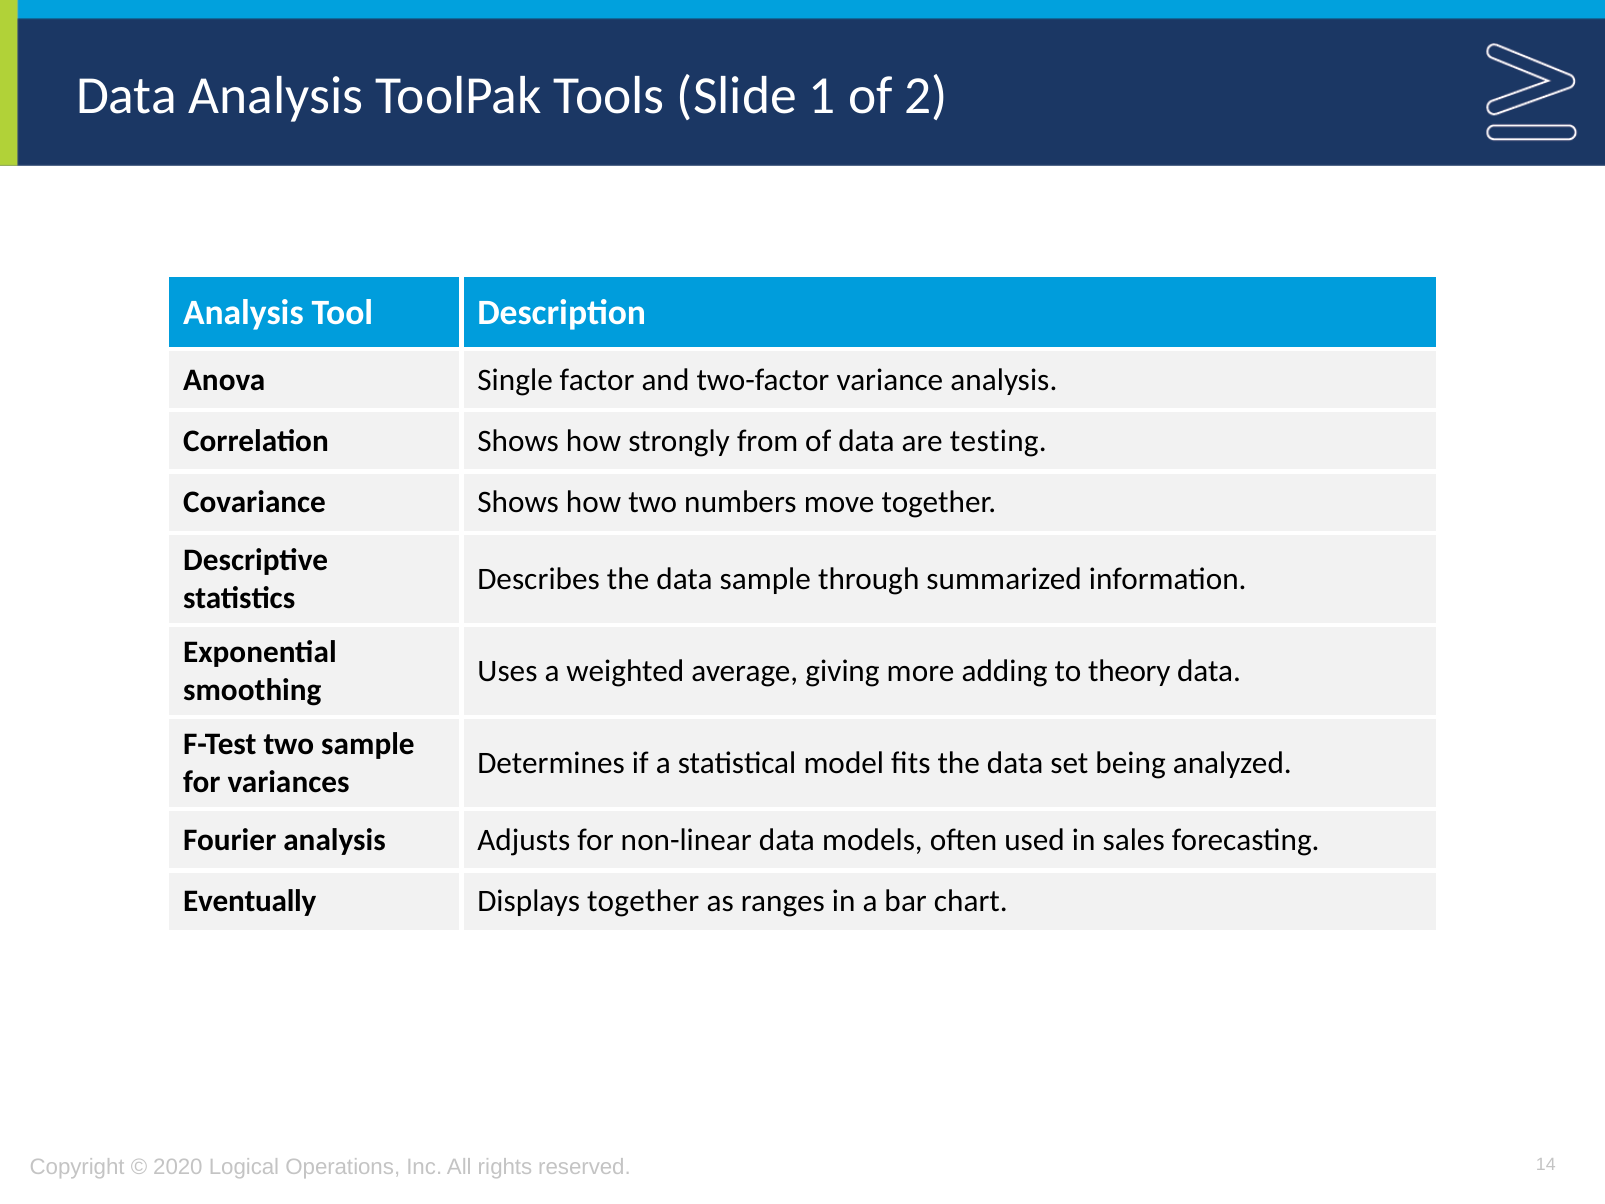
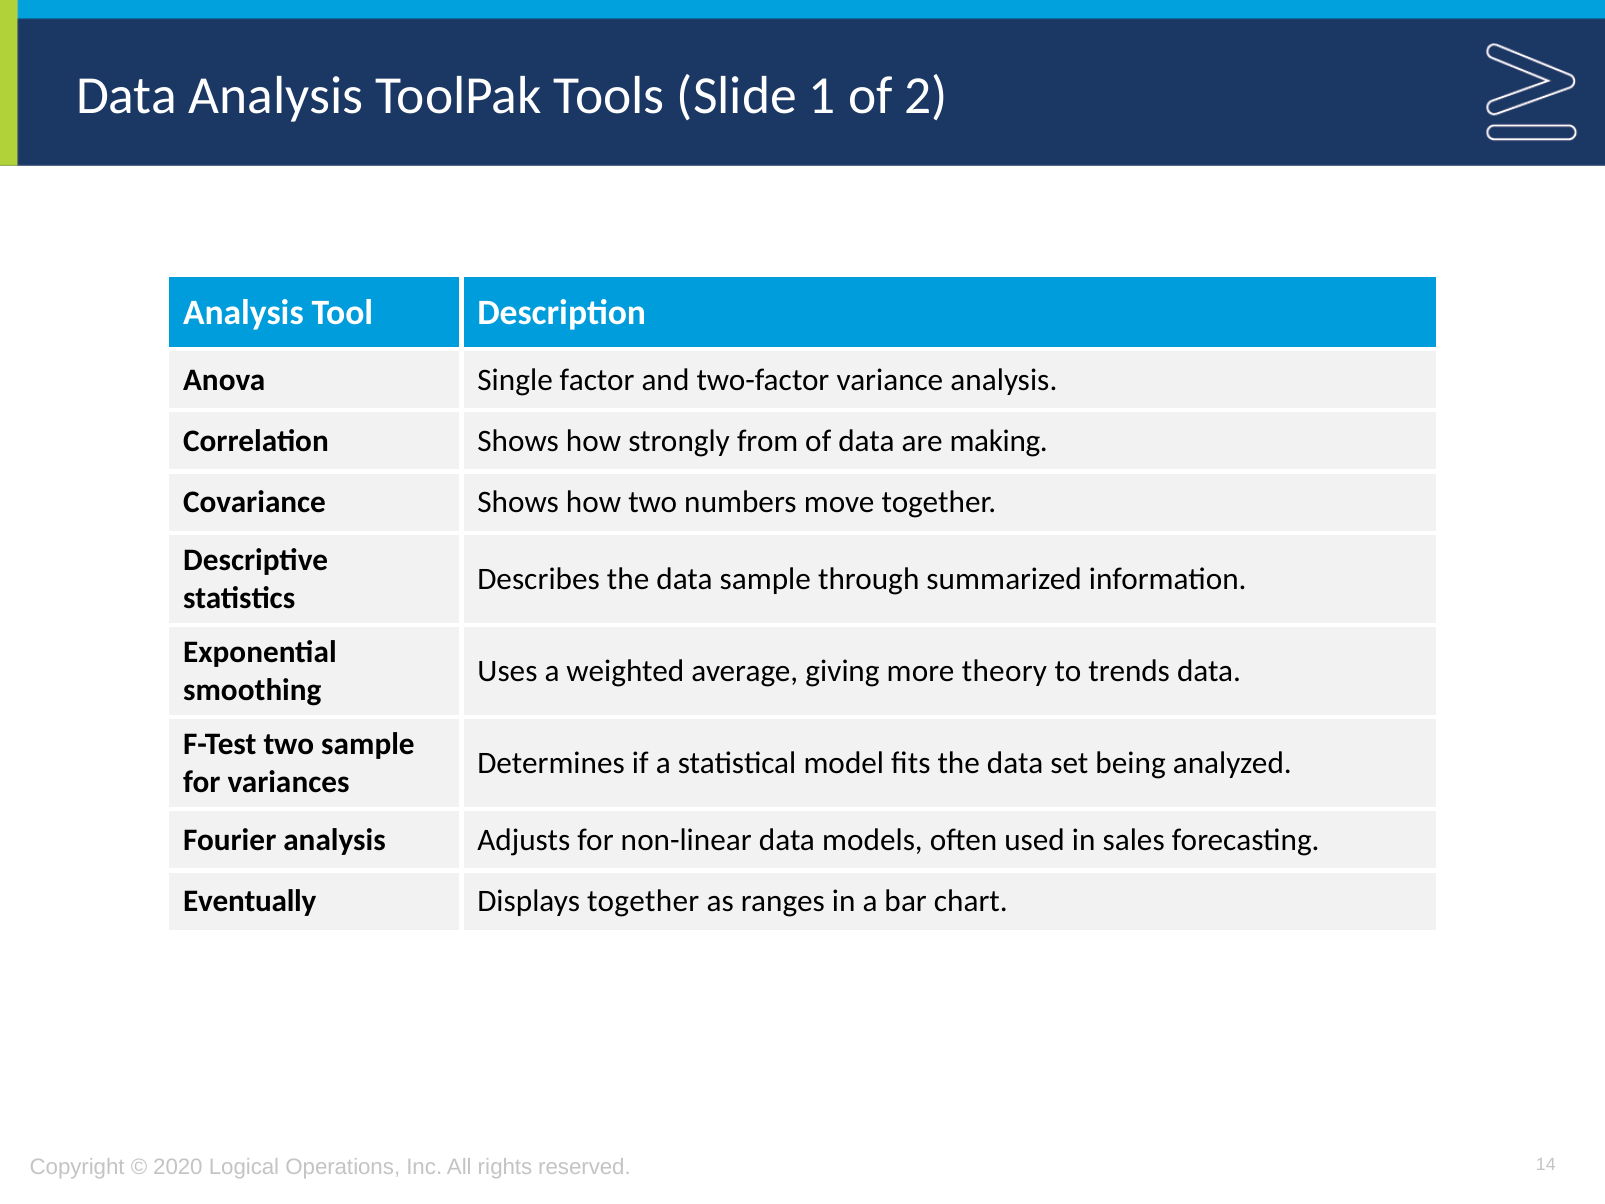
testing: testing -> making (999, 441)
adding: adding -> theory (1004, 671)
theory: theory -> trends (1129, 671)
